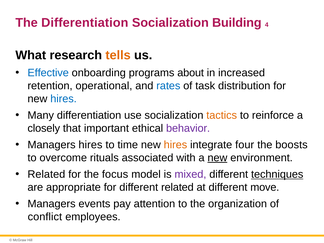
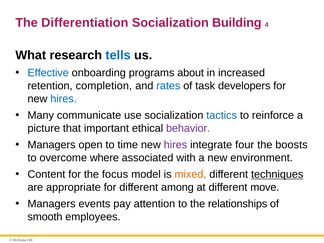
tells colour: orange -> blue (118, 55)
operational: operational -> completion (104, 86)
distribution: distribution -> developers (244, 86)
Many differentiation: differentiation -> communicate (89, 115)
tactics colour: orange -> blue (222, 115)
closely: closely -> picture (44, 128)
Managers hires: hires -> open (91, 145)
hires colour: orange -> purple (175, 145)
rituals: rituals -> where (104, 158)
new underline: present -> none (217, 158)
Related: Related -> Content (46, 174)
mixed colour: purple -> orange (190, 174)
different related: related -> among (177, 187)
organization: organization -> relationships (238, 204)
conflict: conflict -> smooth (45, 217)
